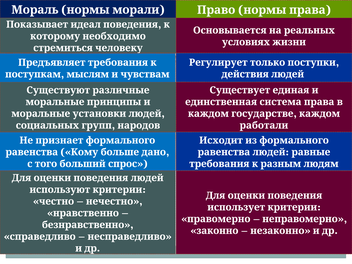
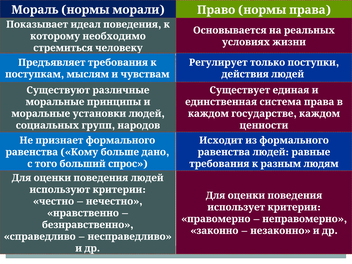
работали: работали -> ценности (264, 125)
